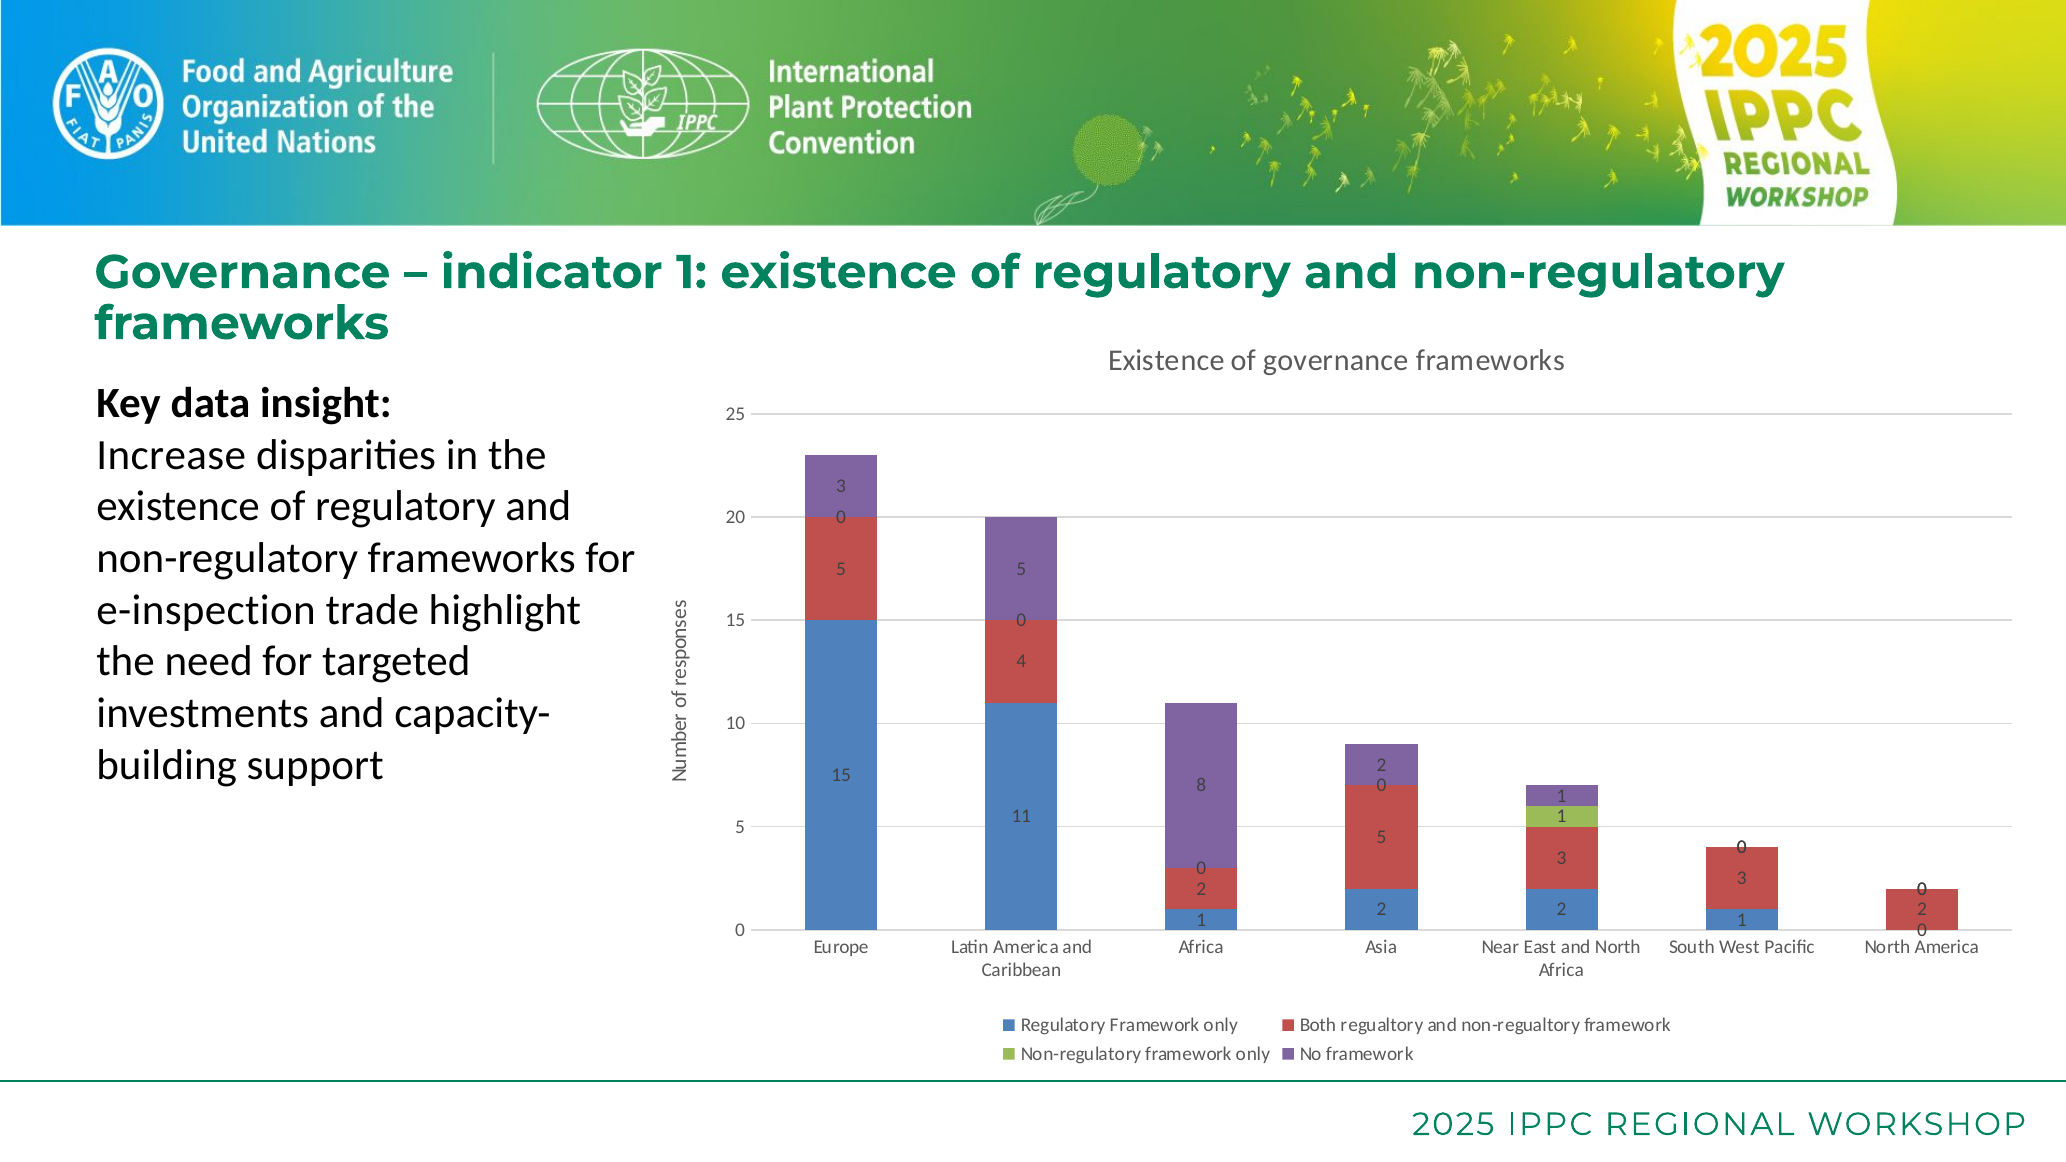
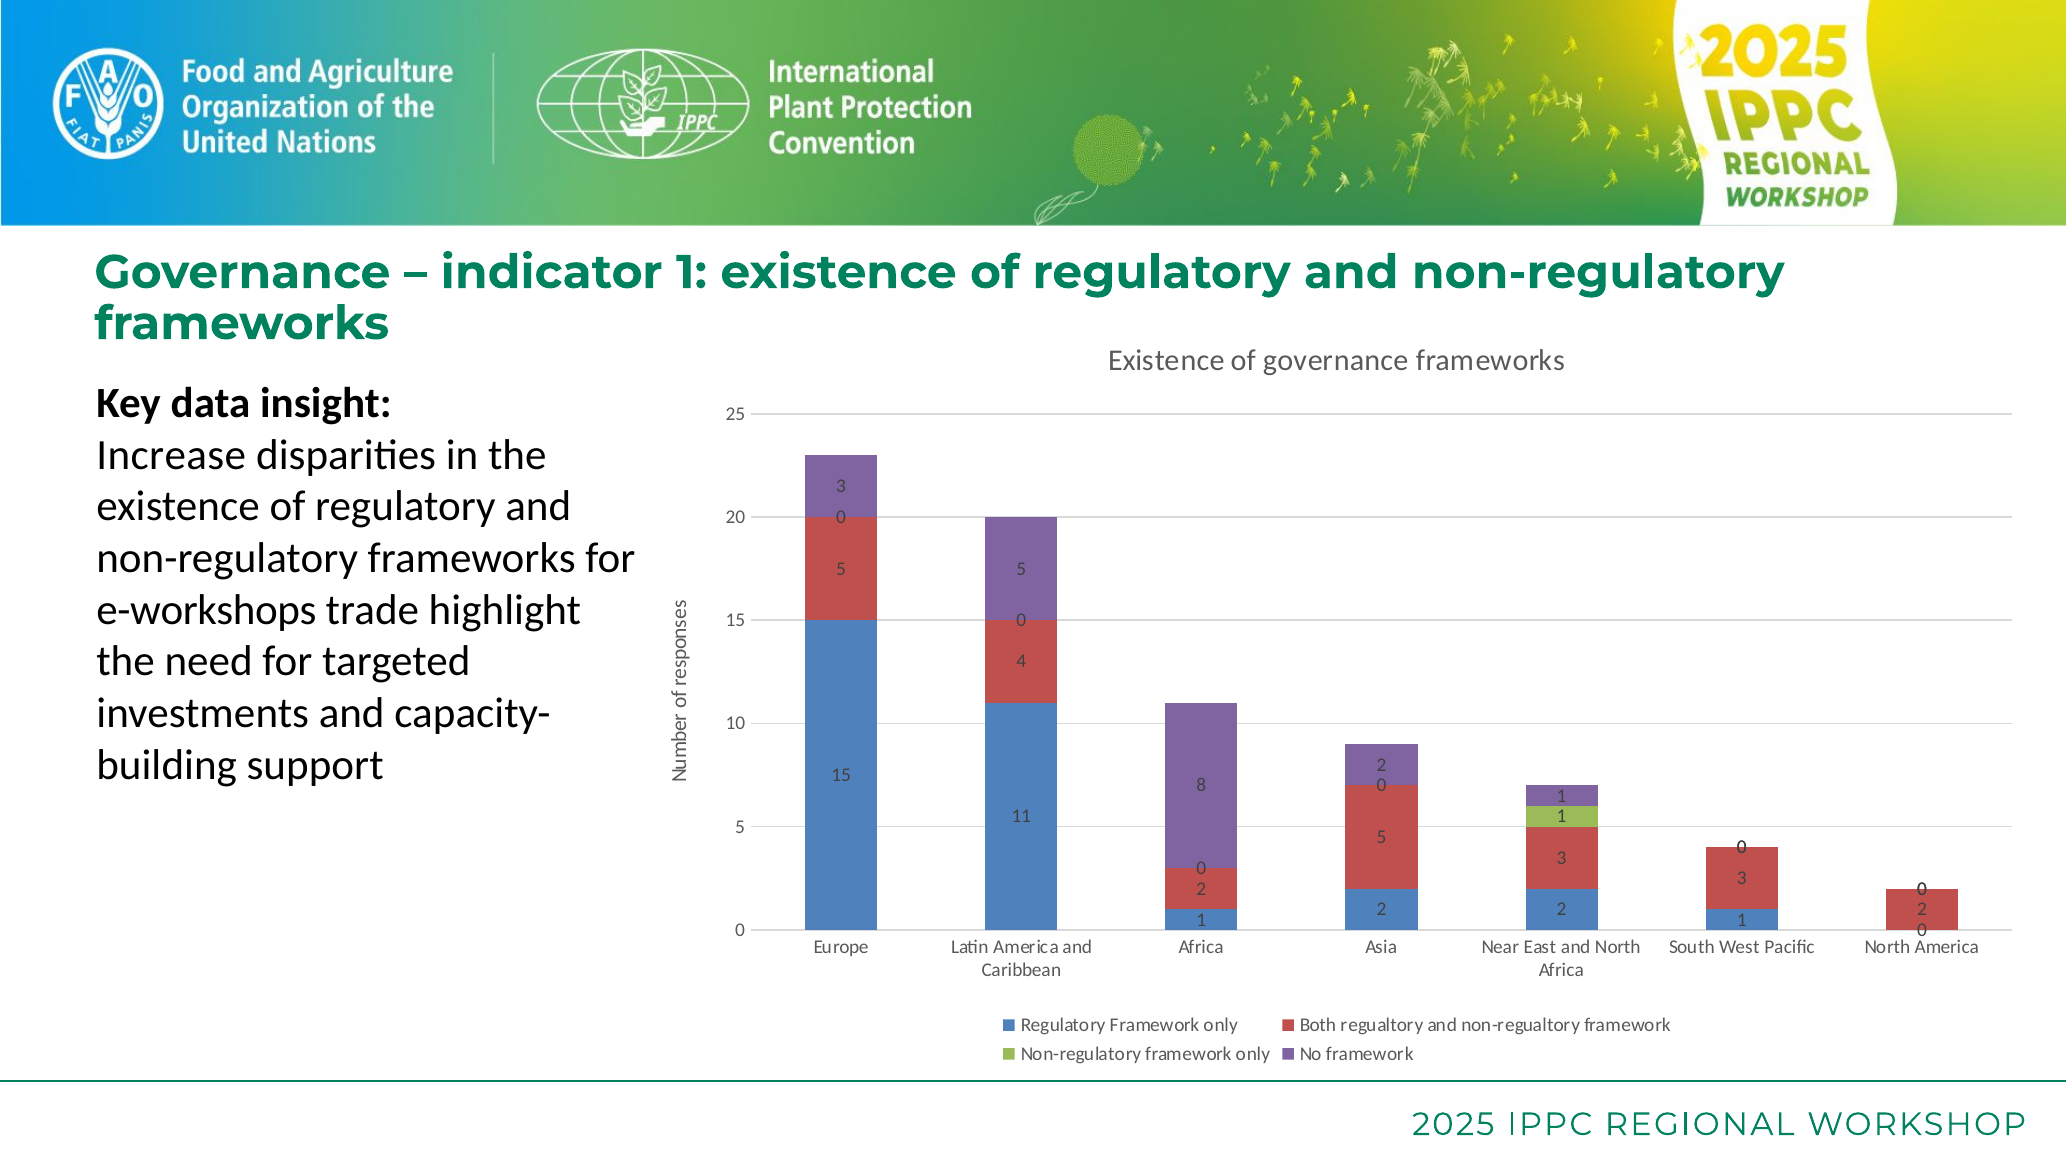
e-inspection: e-inspection -> e-workshops (206, 610)
